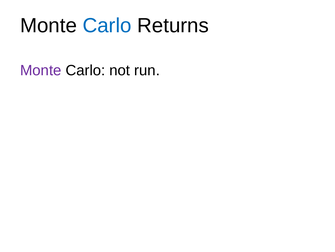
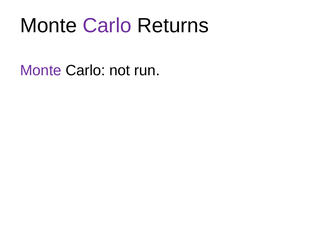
Carlo colour: blue -> purple (107, 25)
